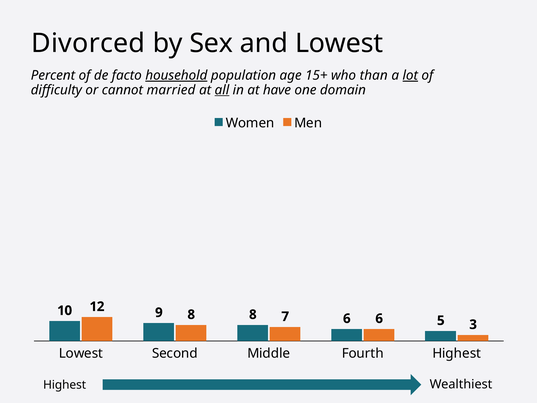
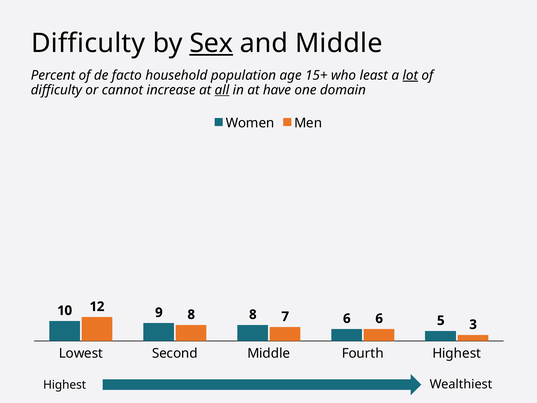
Divorced: Divorced -> Difficulty (88, 43)
Sex underline: none -> present (211, 43)
and Lowest: Lowest -> Middle (339, 43)
household underline: present -> none (176, 75)
than: than -> least (374, 75)
married: married -> increase (171, 90)
